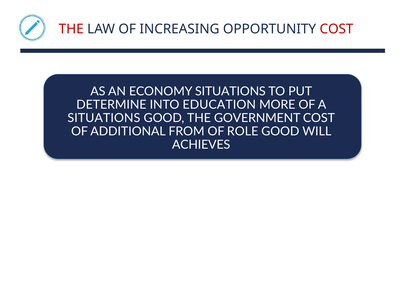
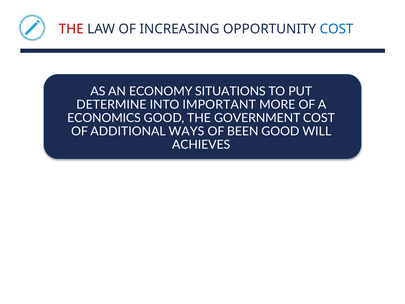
COST colour: red -> blue (337, 29)
EDUCATION: EDUCATION -> IMPORTANT (219, 105)
SITUATIONS: SITUATIONS -> ECONOMICS (104, 118)
FROM: FROM -> WAYS (186, 131)
ROLE: ROLE -> BEEN (243, 131)
